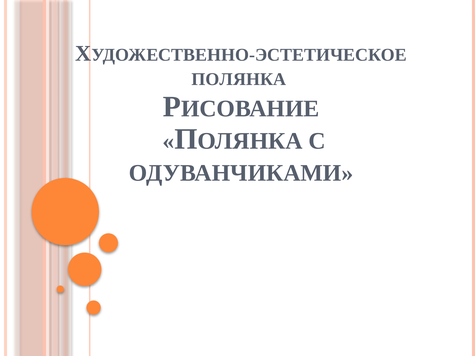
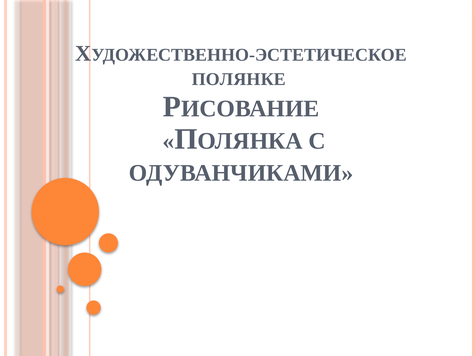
ПОЛЯНКА: ПОЛЯНКА -> ПОЛЯНКЕ (239, 79)
